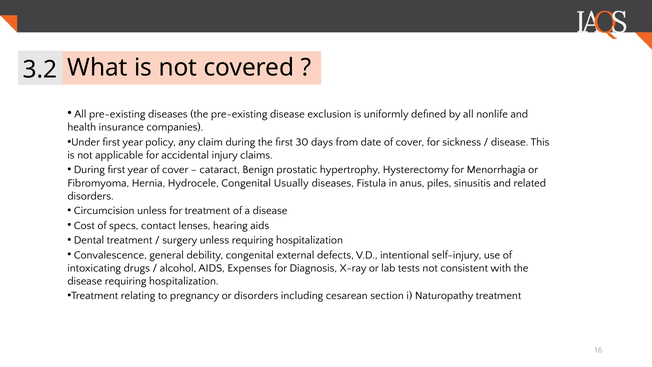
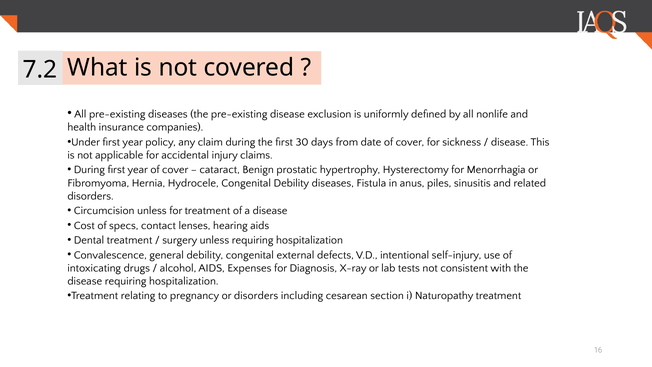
3.2: 3.2 -> 7.2 (40, 69)
Congenital Usually: Usually -> Debility (291, 183)
